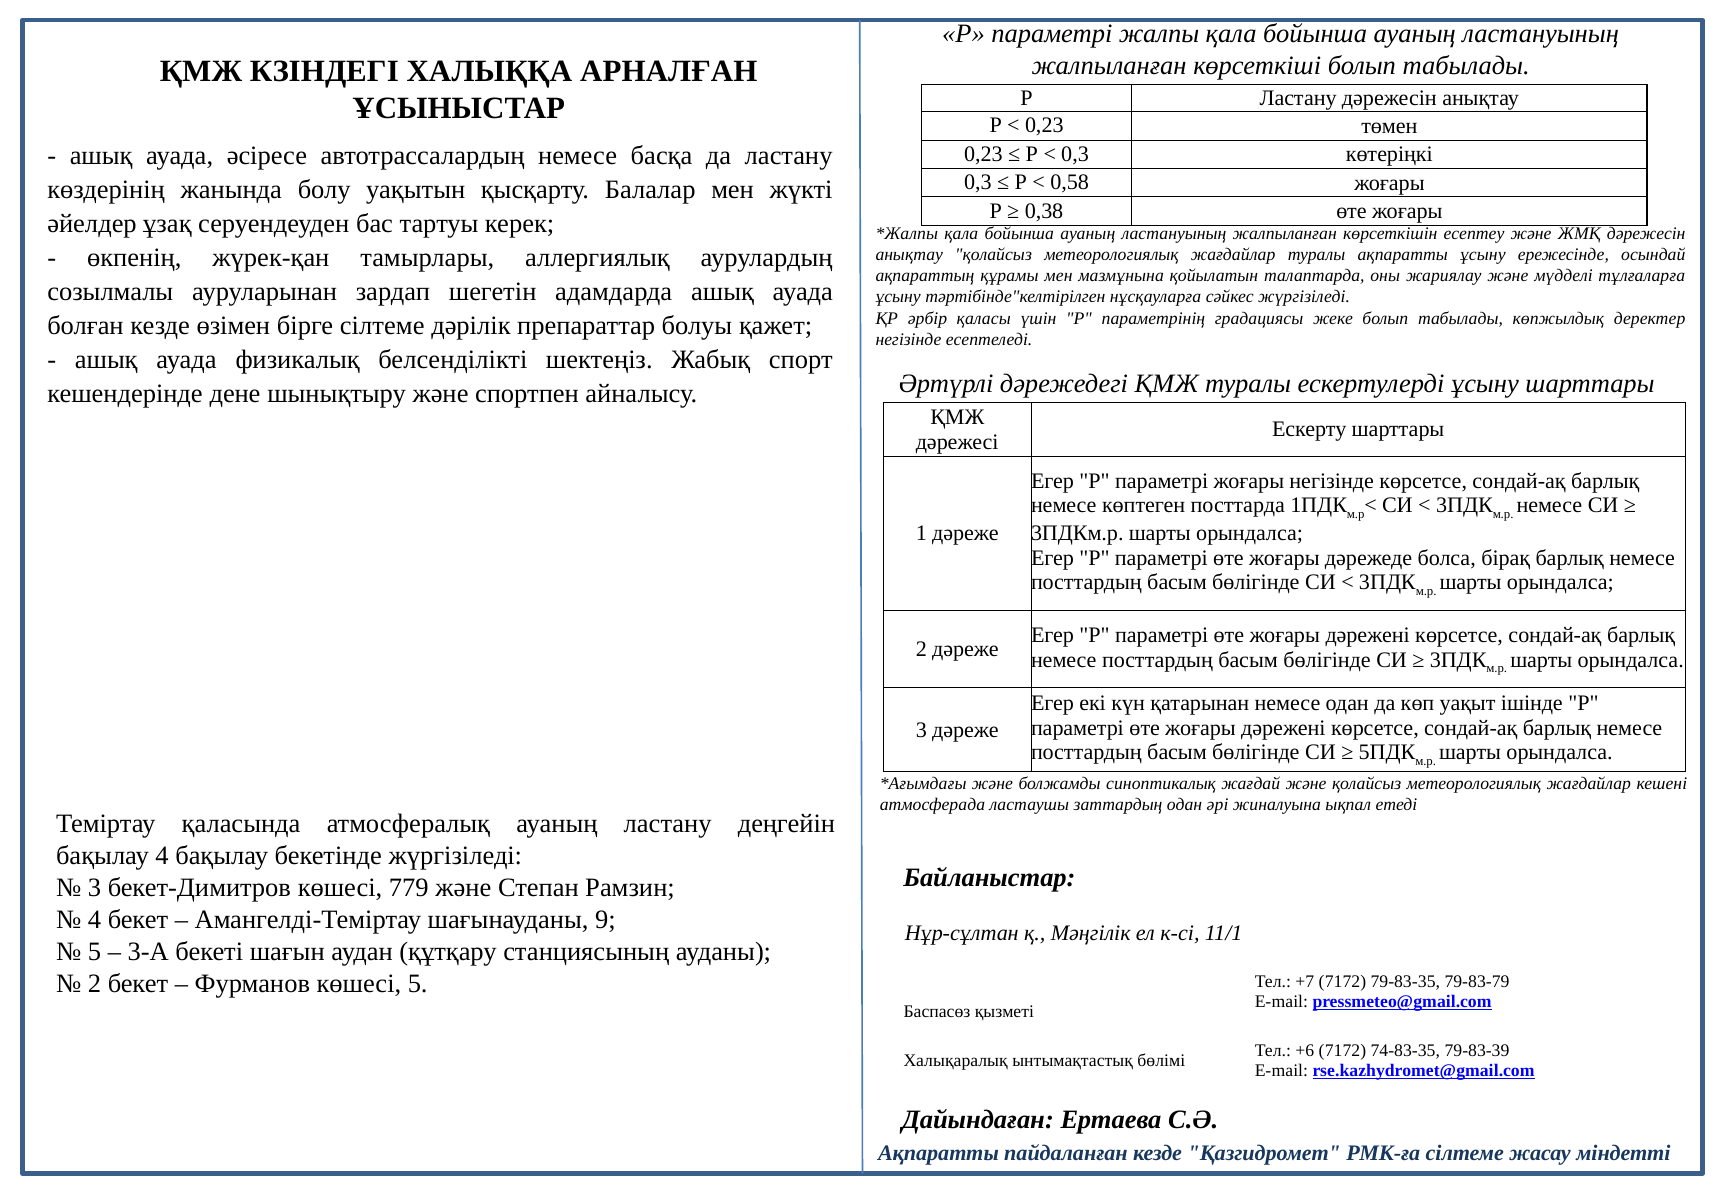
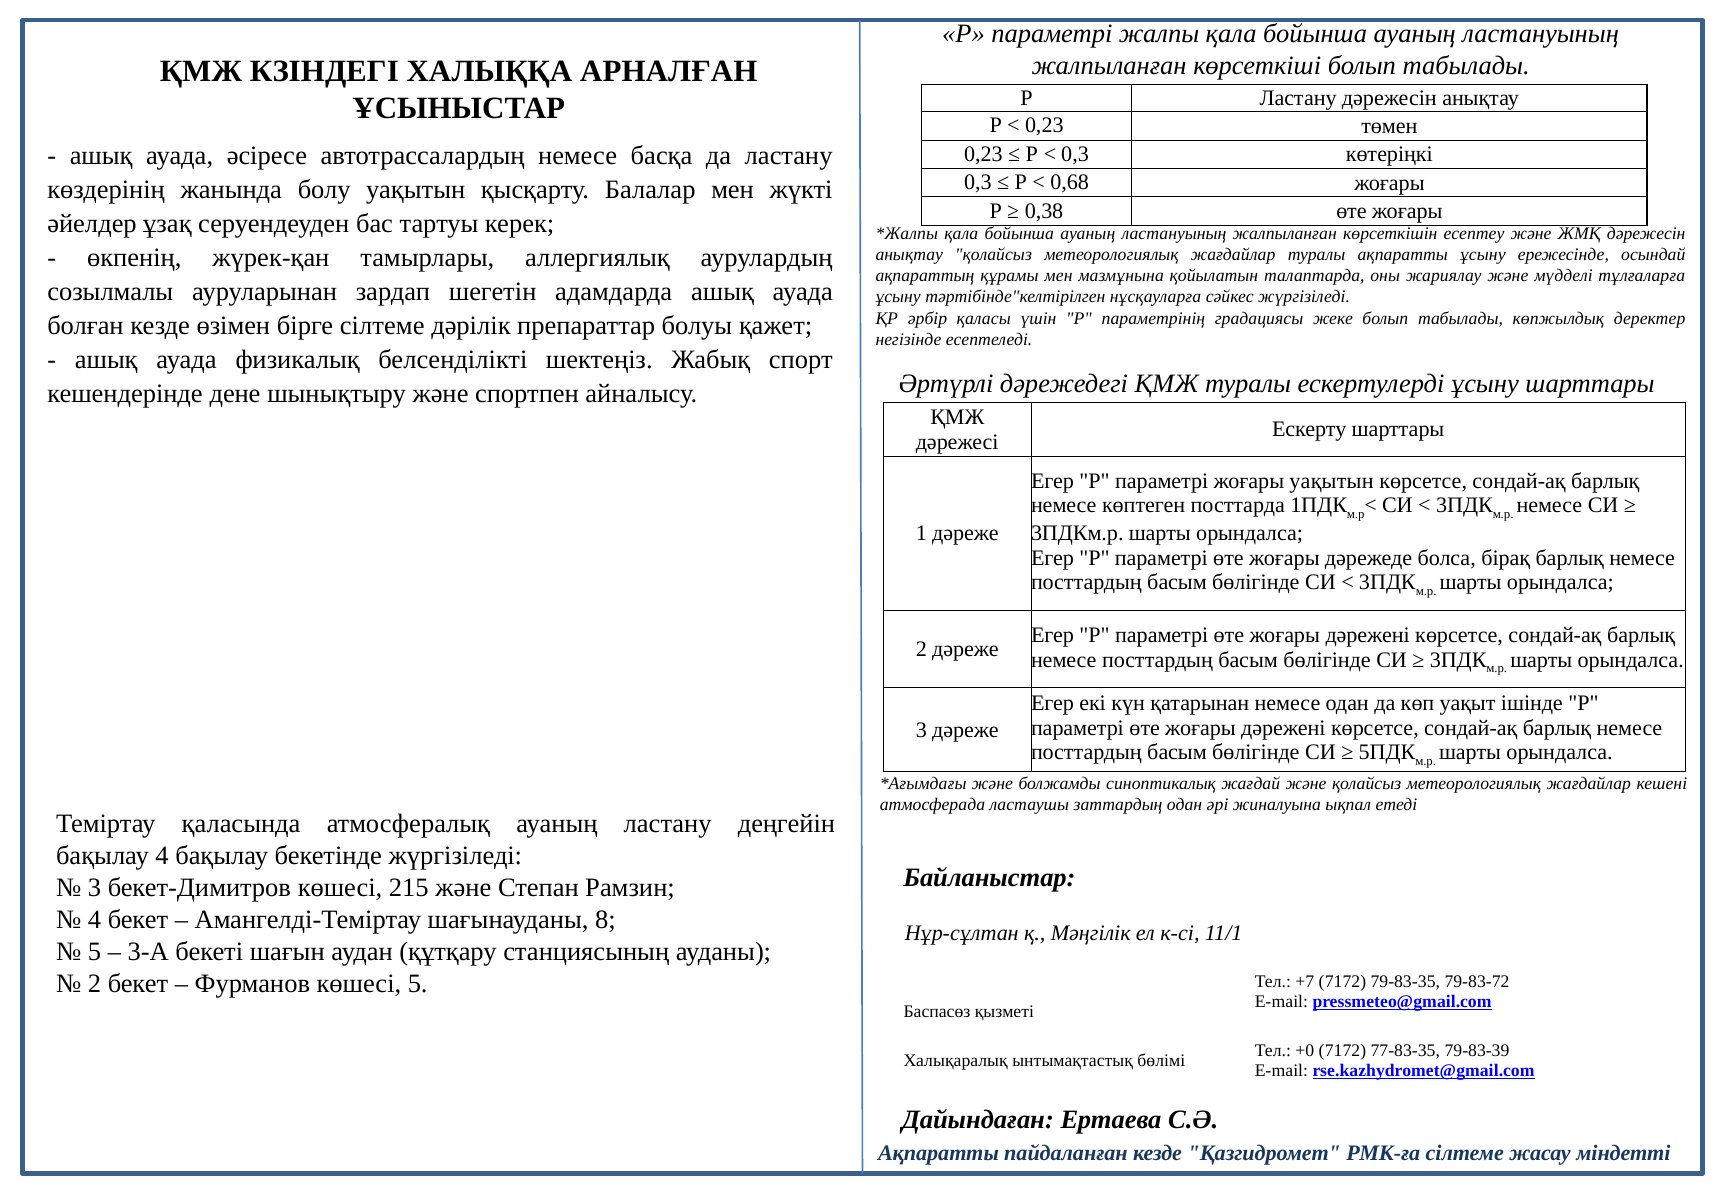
0,58: 0,58 -> 0,68 (1070, 183)
жоғары негізінде: негізінде -> уақытын (1332, 481)
779: 779 -> 215 (409, 888)
9: 9 -> 8 (605, 920)
79-83-79: 79-83-79 -> 79-83-72 (1477, 982)
+6: +6 -> +0 (1305, 1051)
74-83-35: 74-83-35 -> 77-83-35 (1405, 1051)
